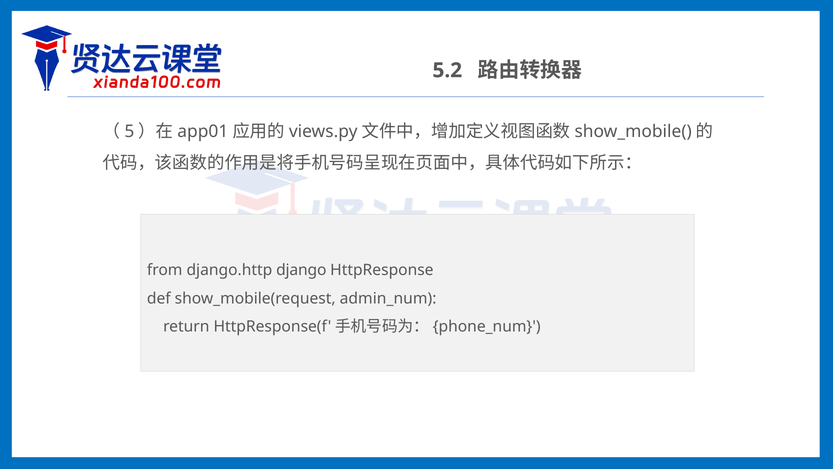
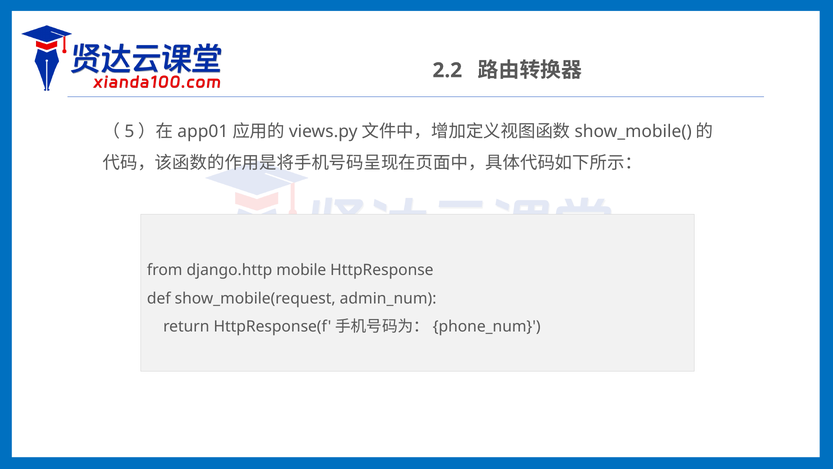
5.2: 5.2 -> 2.2 (447, 70)
django: django -> mobile (301, 270)
